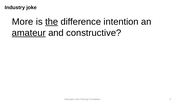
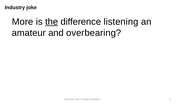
intention: intention -> listening (121, 22)
amateur underline: present -> none (29, 33)
constructive: constructive -> overbearing (94, 33)
